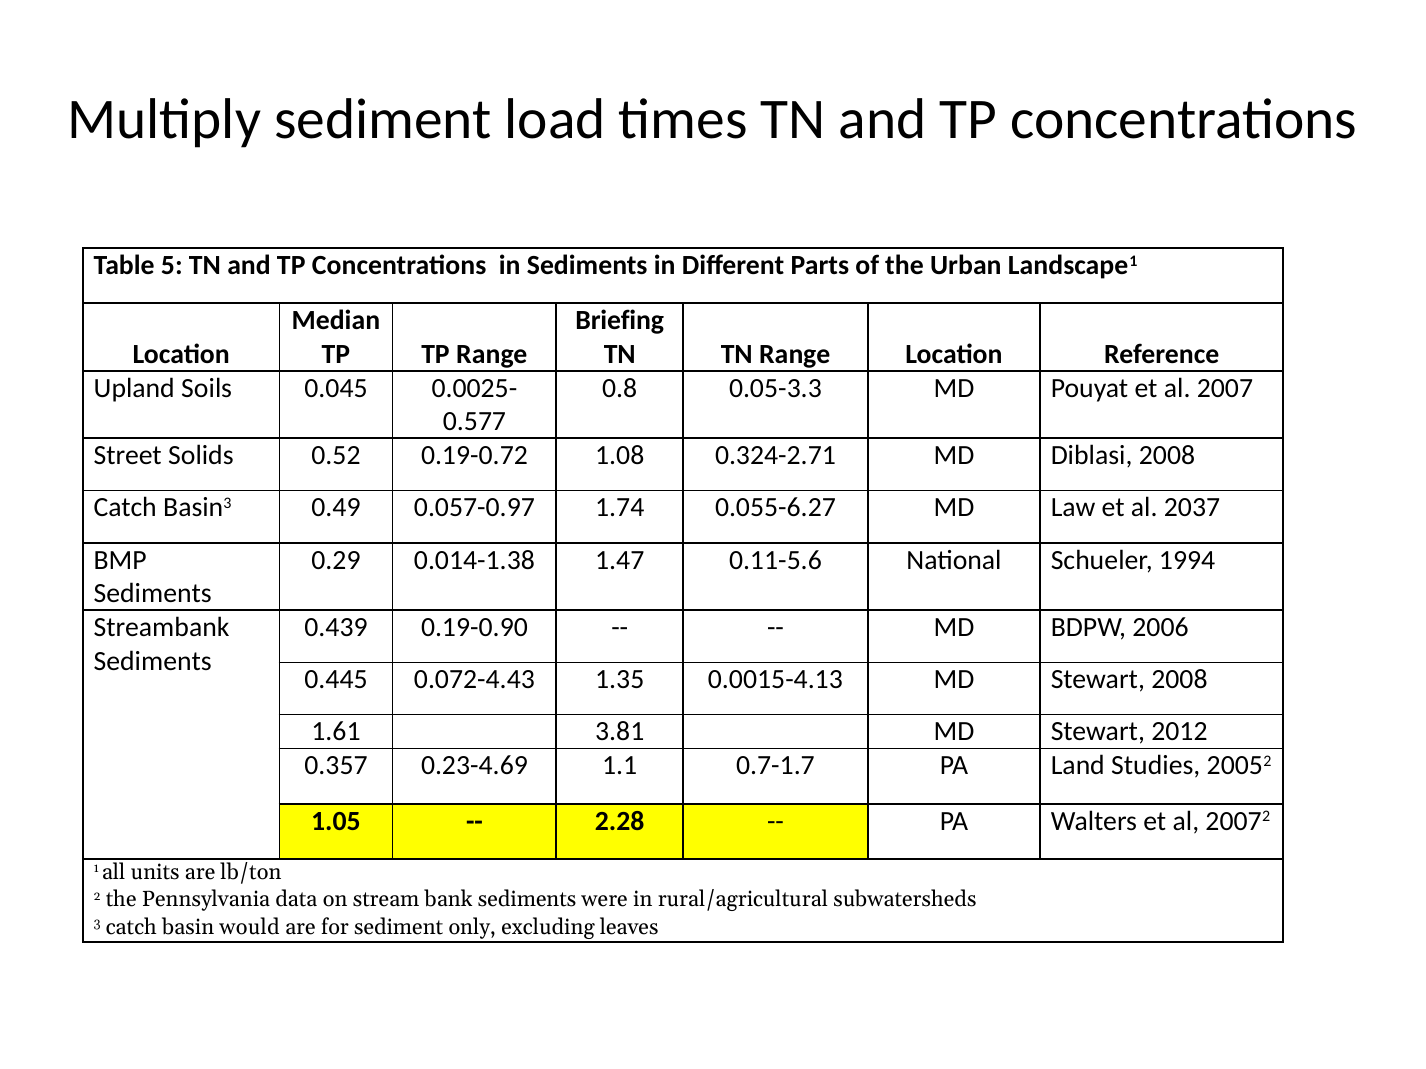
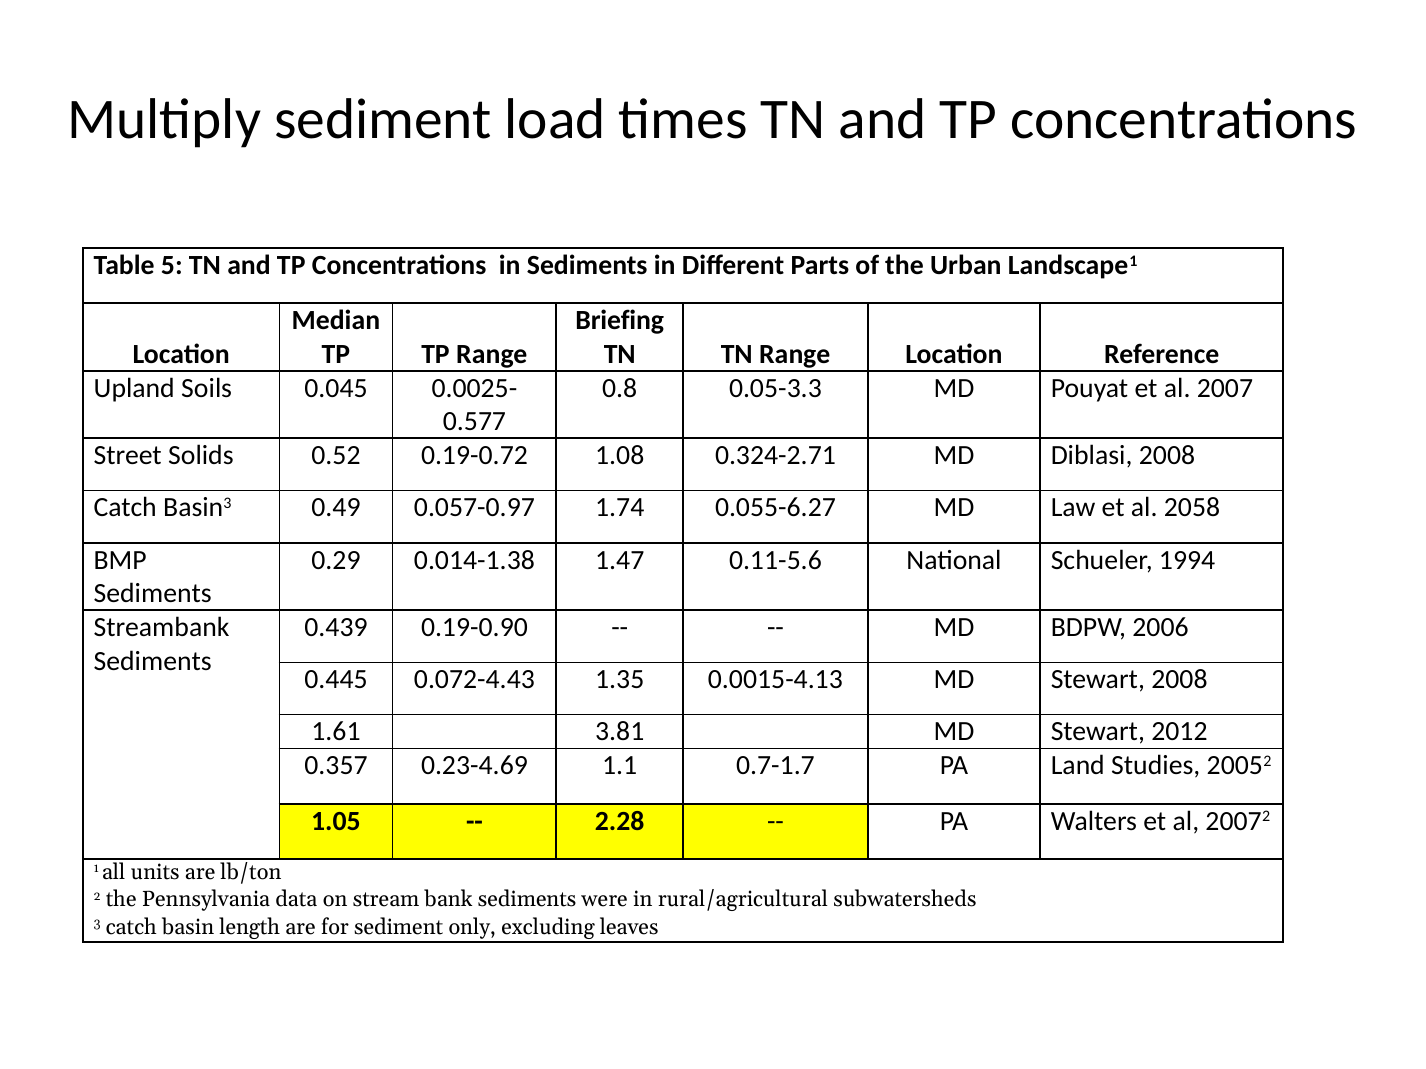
2037: 2037 -> 2058 (1192, 508)
would: would -> length (250, 928)
